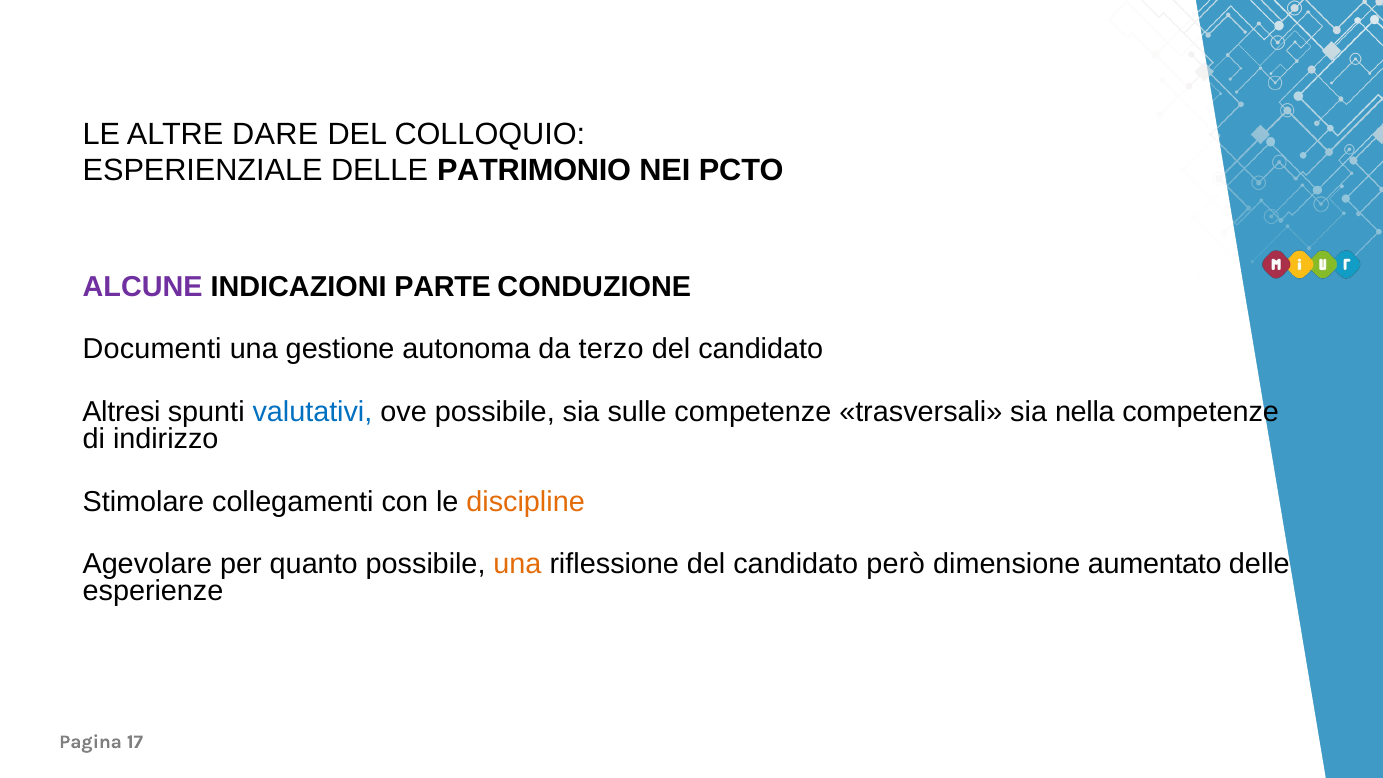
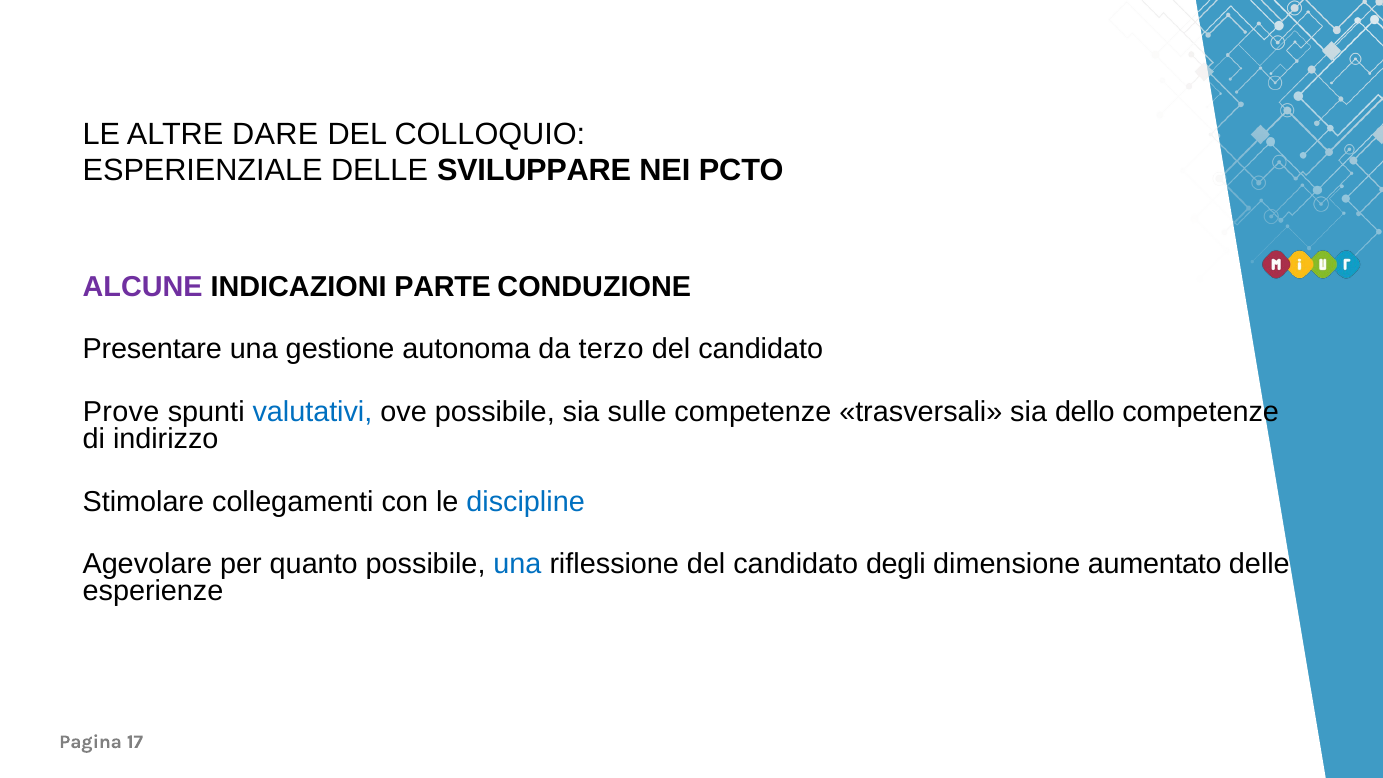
PATRIMONIO: PATRIMONIO -> SVILUPPARE (534, 171)
Documenti: Documenti -> Presentare (152, 349)
Altresi: Altresi -> Prove (121, 412)
nella: nella -> dello (1085, 412)
discipline colour: orange -> blue (526, 501)
una colour: orange -> blue (517, 564)
però: però -> degli (896, 564)
